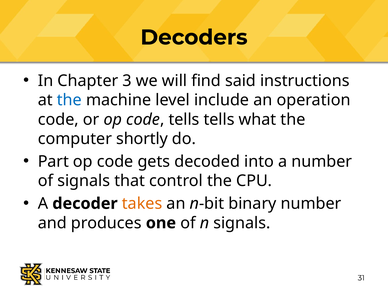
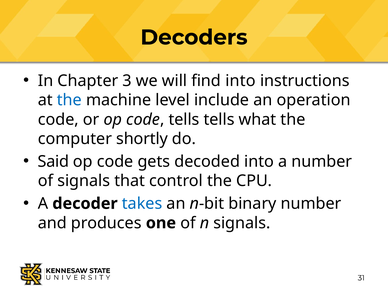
find said: said -> into (240, 81)
Part: Part -> Said (53, 162)
takes colour: orange -> blue (142, 204)
